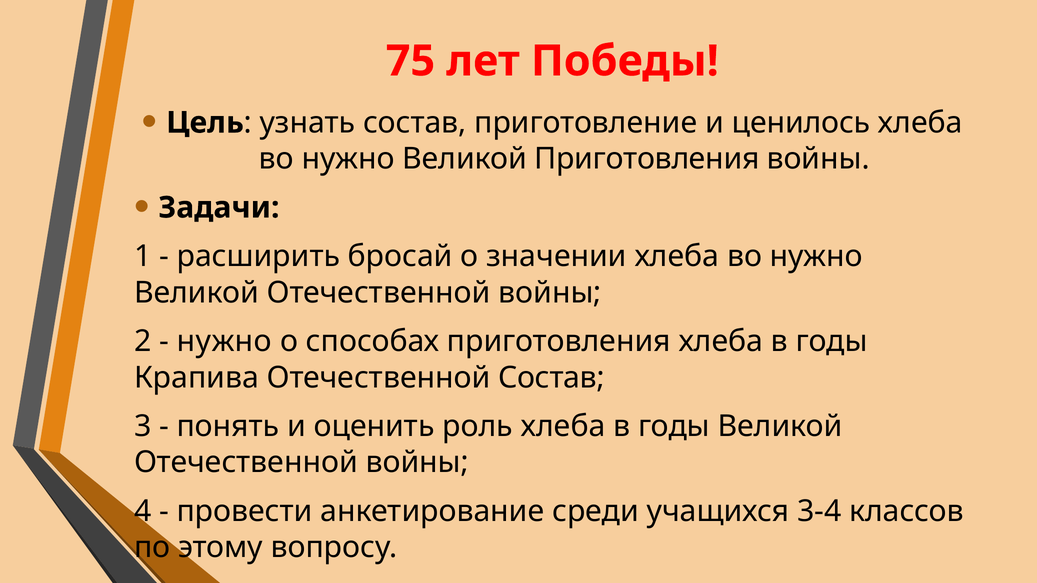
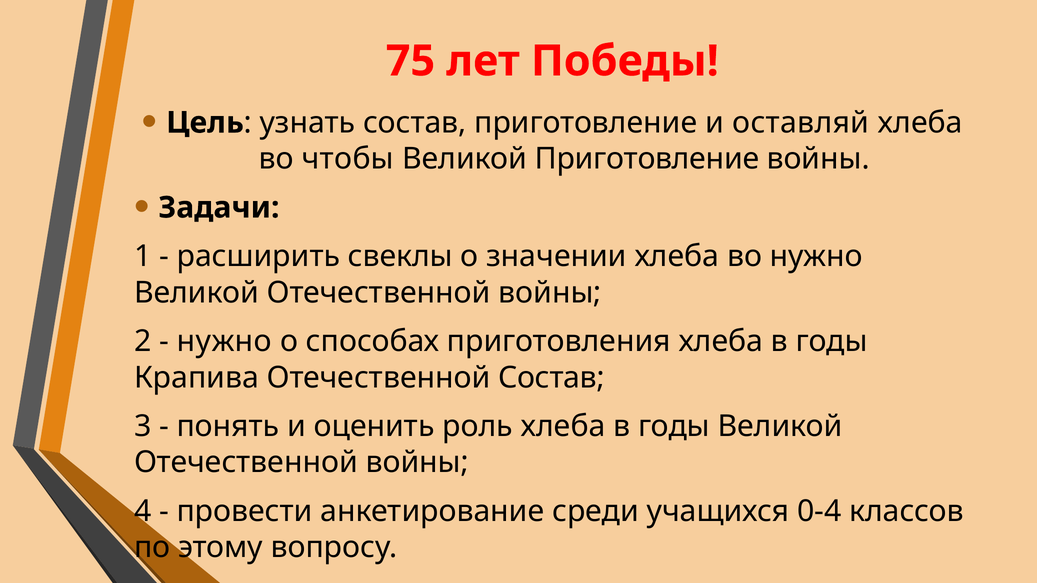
ценилось: ценилось -> оставляй (801, 123)
нужно: нужно -> чтобы (348, 159)
Великой Приготовления: Приготовления -> Приготовление (647, 159)
бросай: бросай -> свеклы (400, 257)
3-4: 3-4 -> 0-4 (819, 512)
